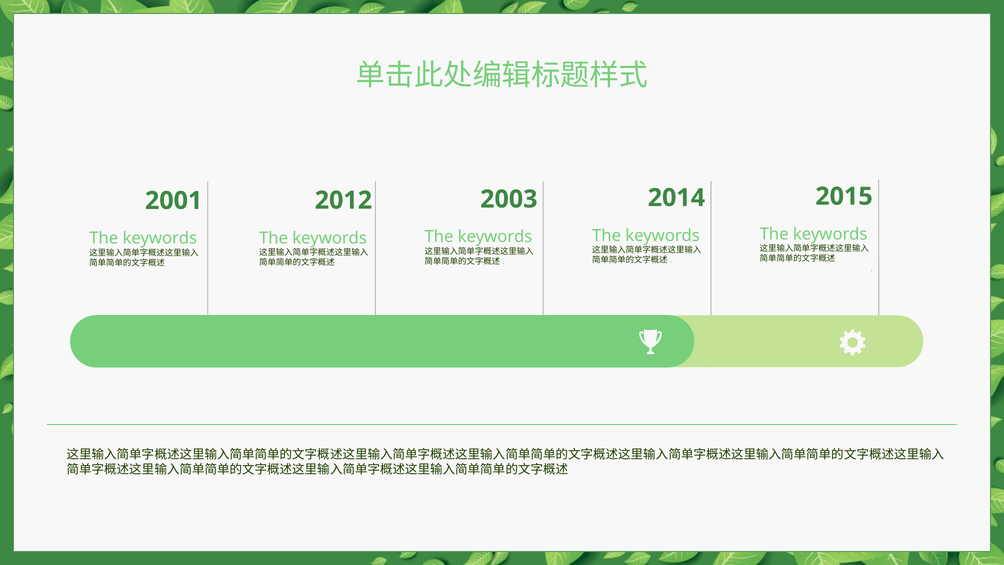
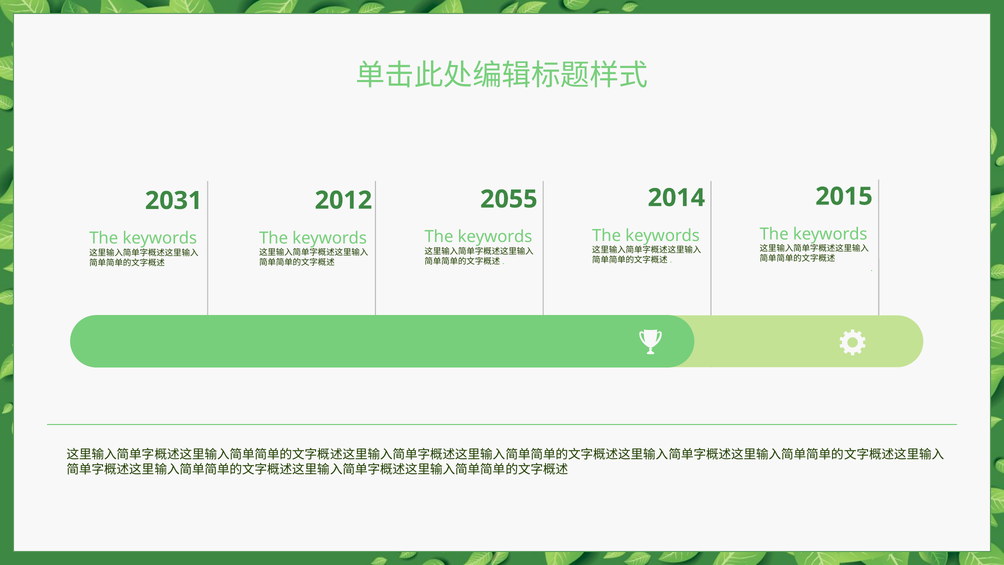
2003: 2003 -> 2055 (509, 199)
2001: 2001 -> 2031 (174, 201)
